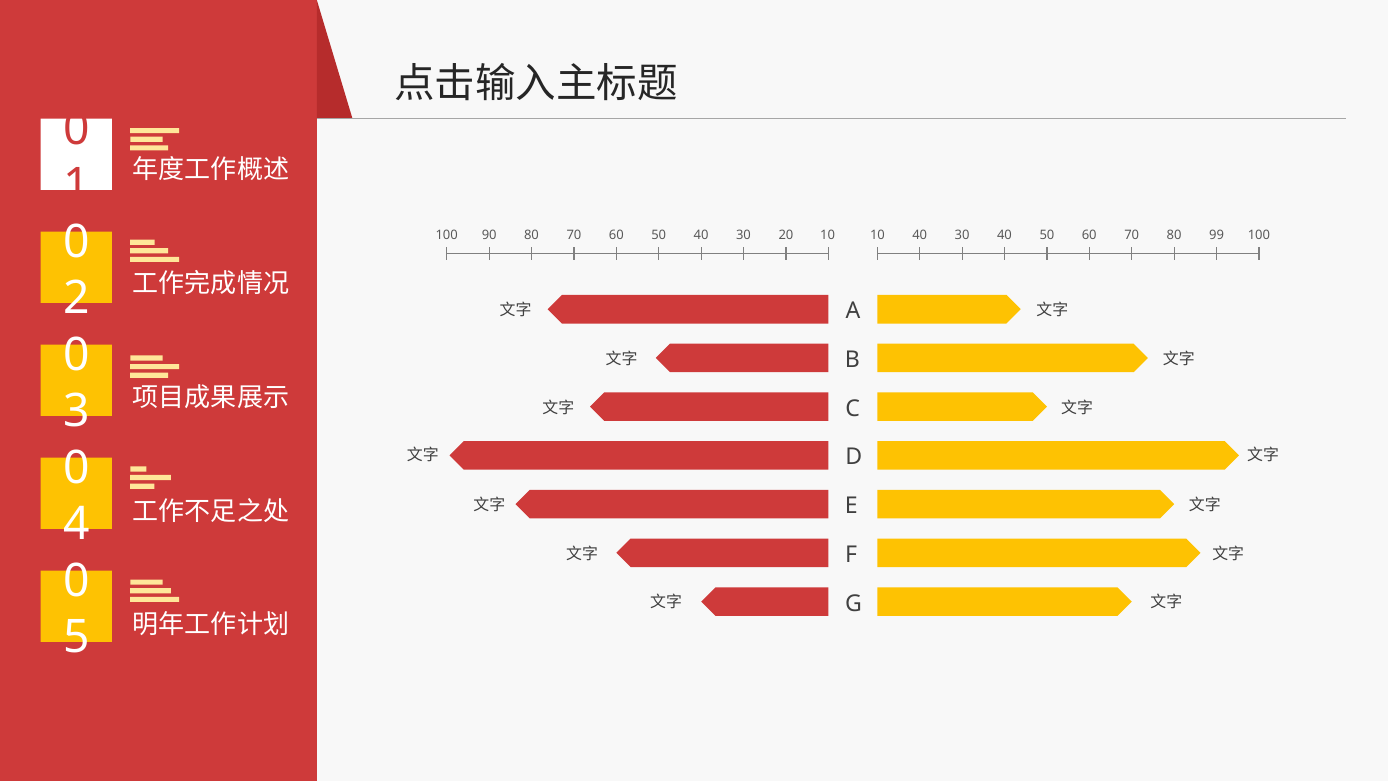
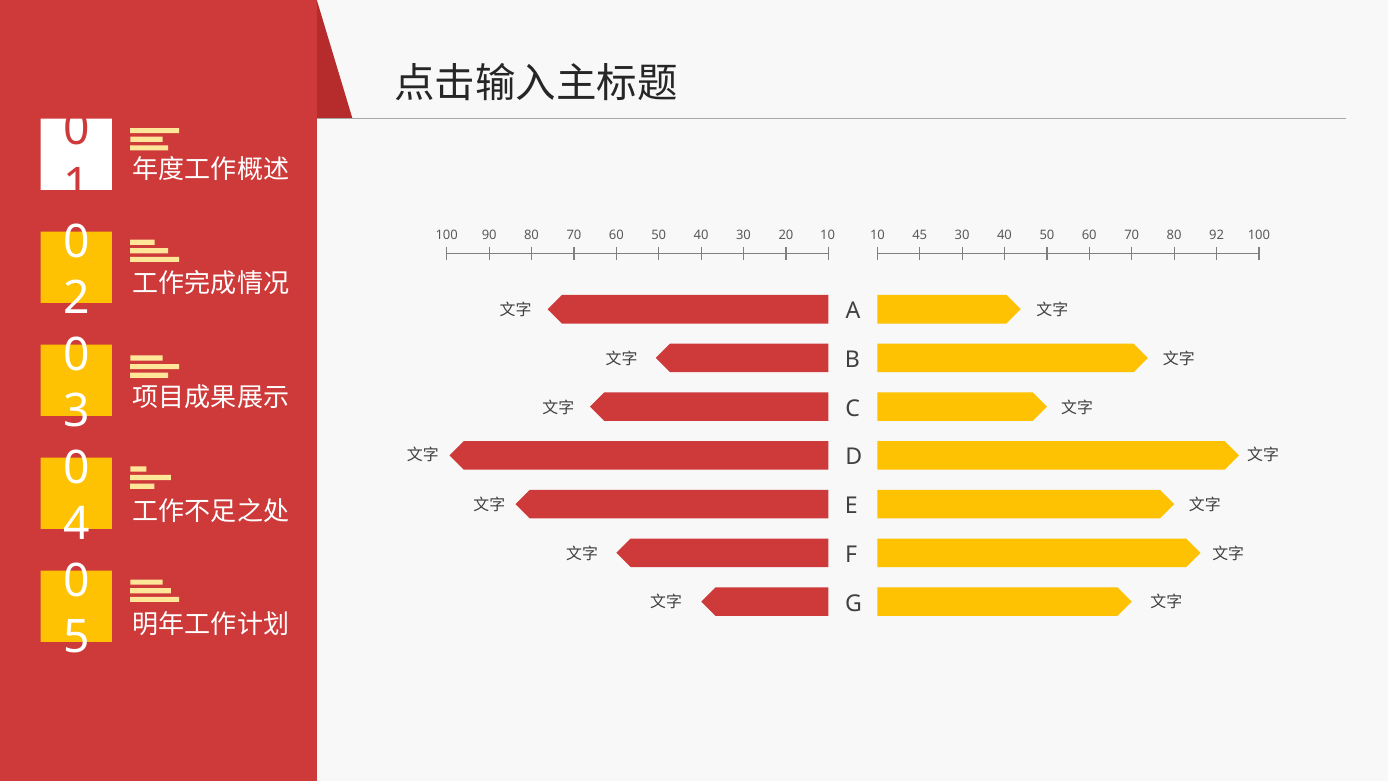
10 40: 40 -> 45 (920, 235)
99: 99 -> 92 (1217, 235)
